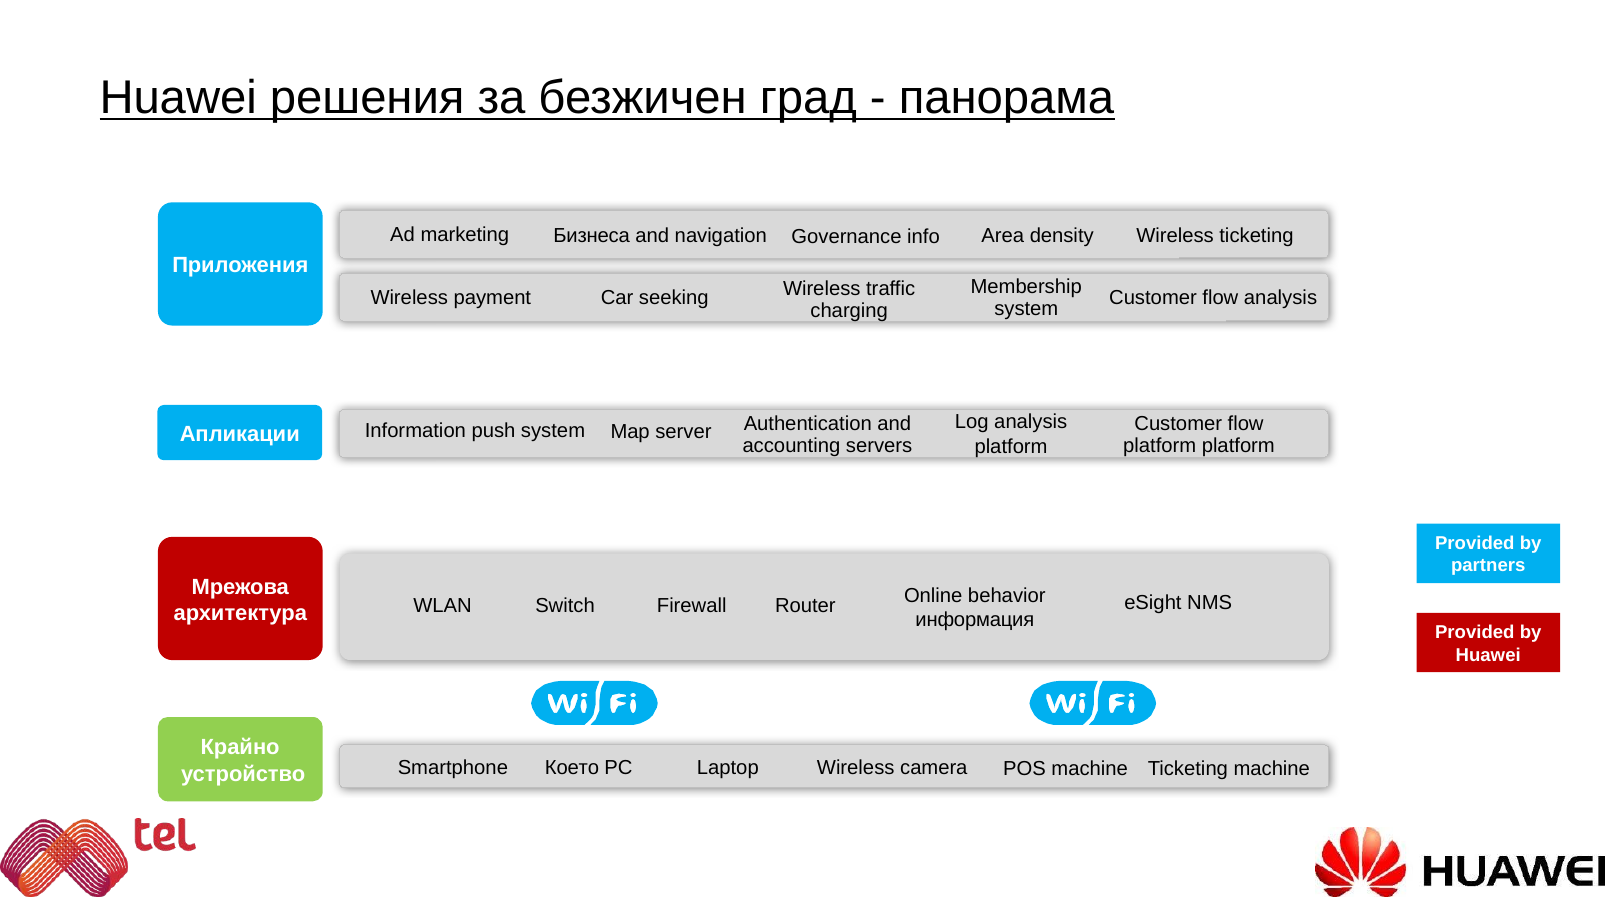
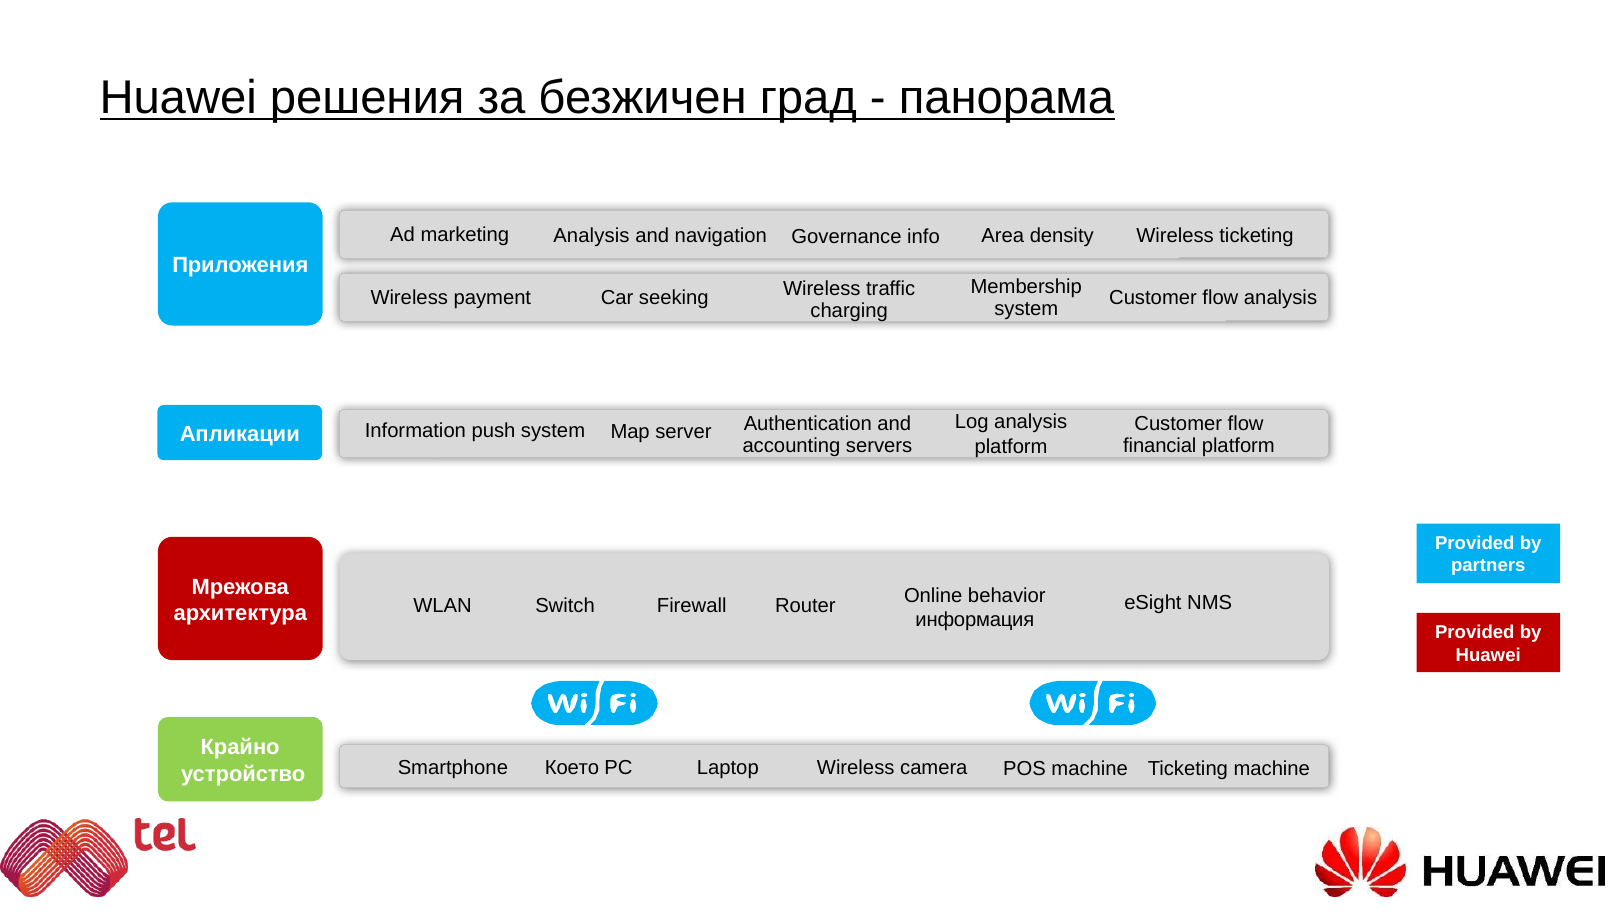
marketing Бизнеса: Бизнеса -> Analysis (591, 236)
platform: platform -> financial (1160, 445)
